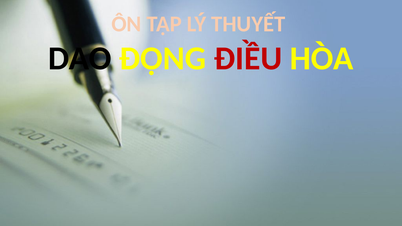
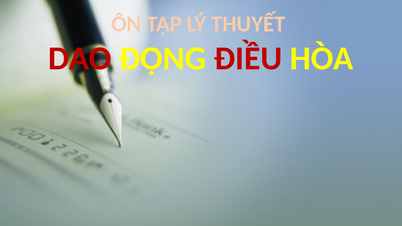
DAO colour: black -> red (80, 58)
